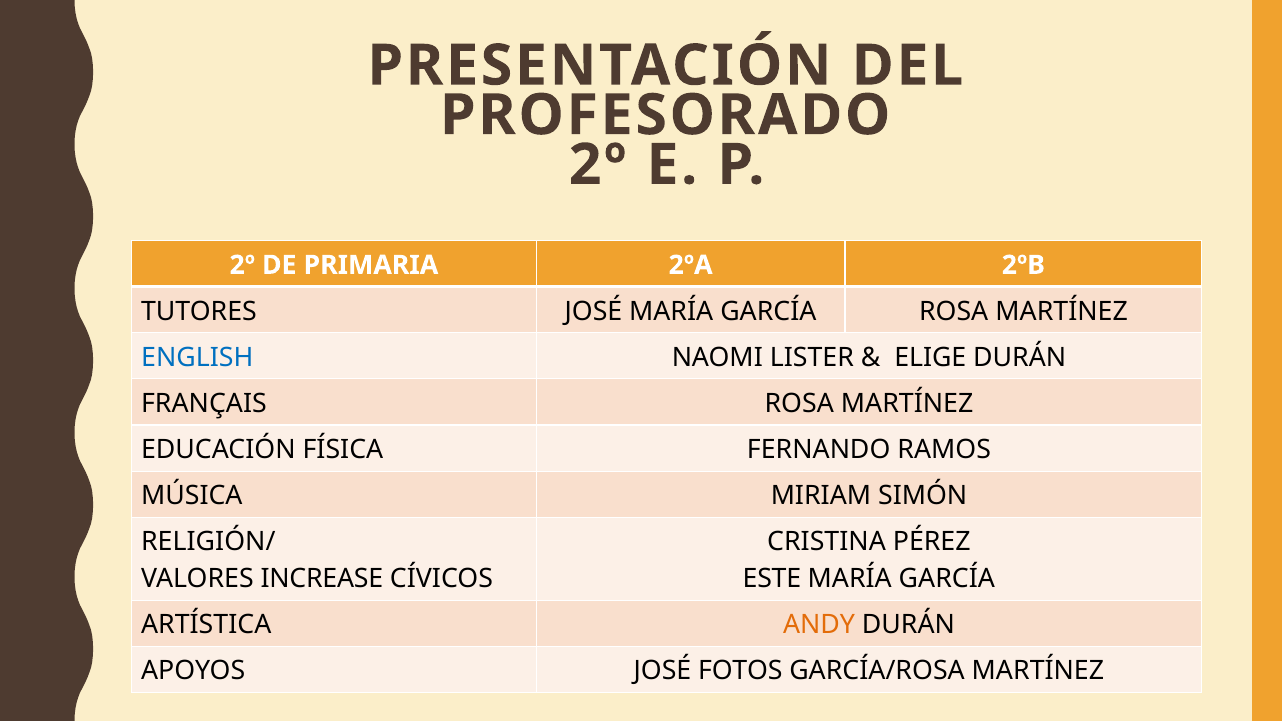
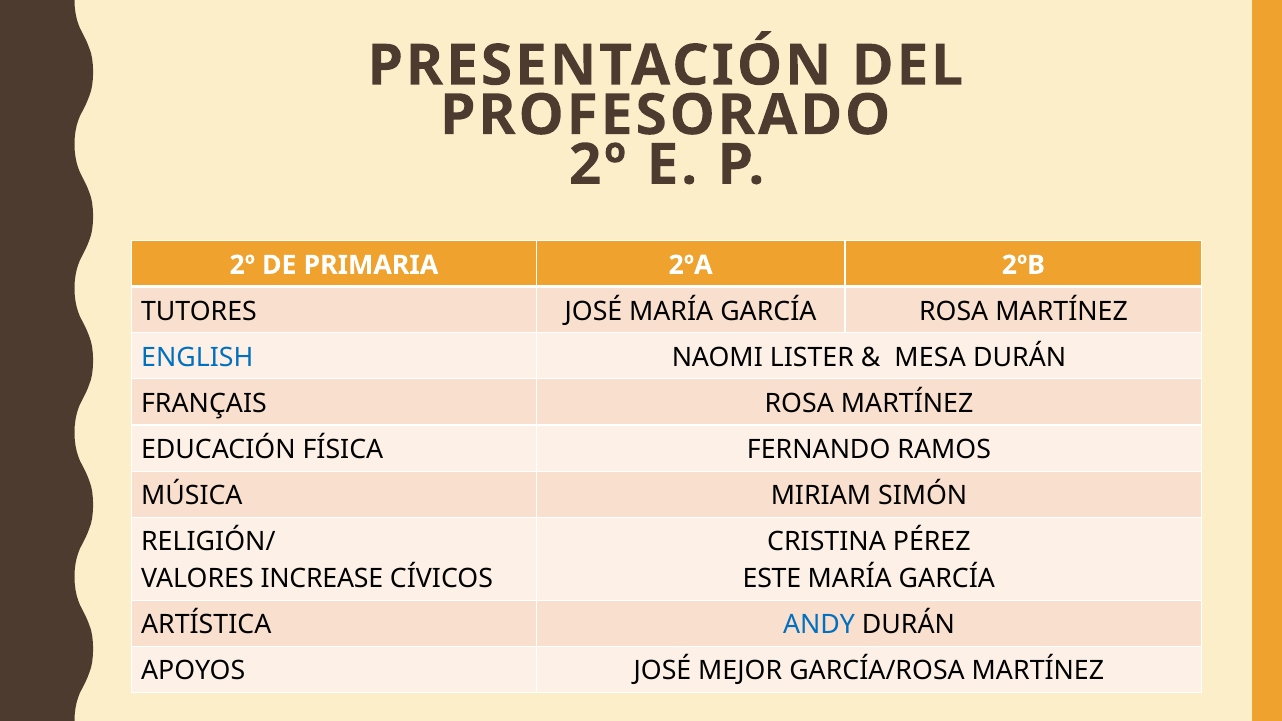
ELIGE: ELIGE -> MESA (930, 357)
ANDY colour: orange -> blue (819, 625)
FOTOS: FOTOS -> MEJOR (740, 671)
